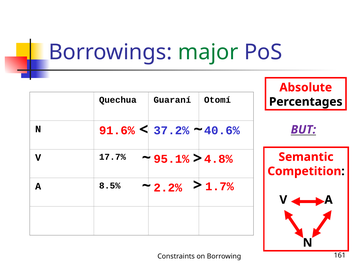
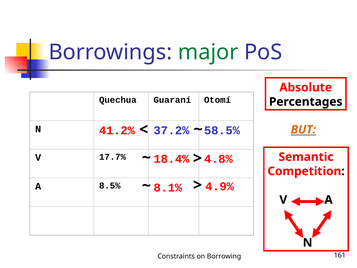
91.6%: 91.6% -> 41.2% (117, 130)
40.6%: 40.6% -> 58.5% (222, 130)
BUT colour: purple -> orange (303, 130)
95.1%: 95.1% -> 18.4% (171, 159)
1.7%: 1.7% -> 4.9% (220, 186)
2.2%: 2.2% -> 8.1% (168, 187)
